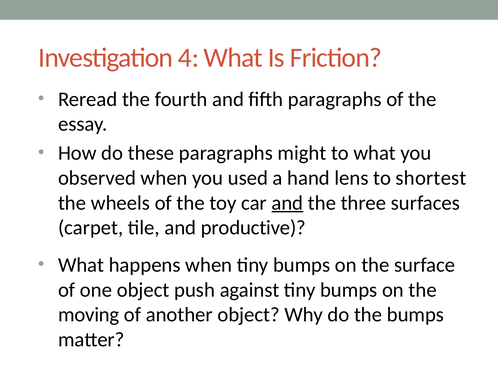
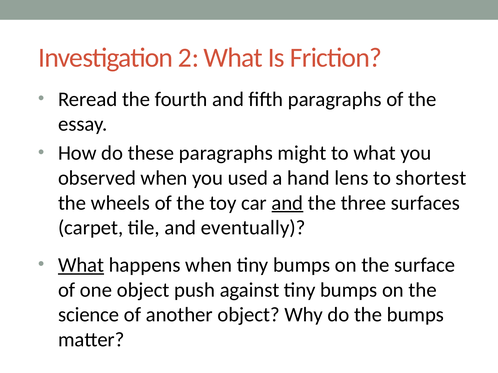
4: 4 -> 2 (189, 58)
productive: productive -> eventually (253, 228)
What underline: none -> present (81, 265)
moving: moving -> science (89, 315)
